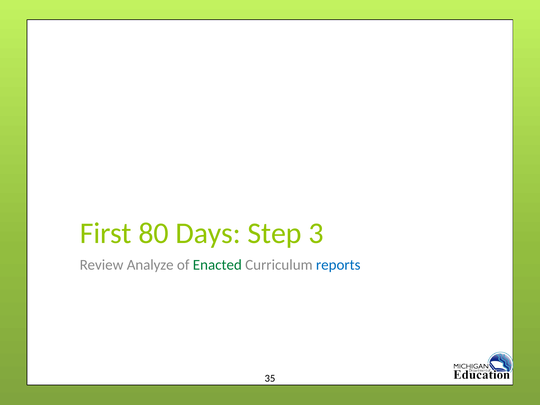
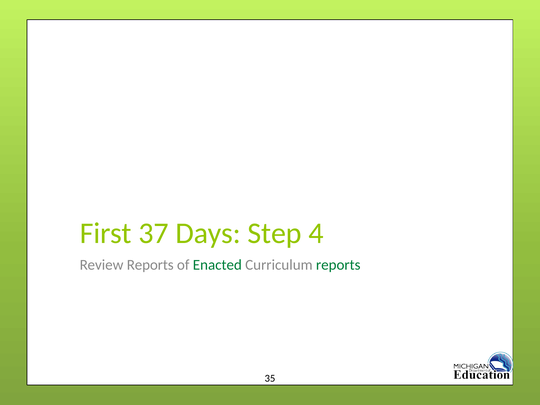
80: 80 -> 37 (154, 233)
3: 3 -> 4 (316, 233)
Review Analyze: Analyze -> Reports (150, 265)
reports colour: blue -> green (338, 265)
